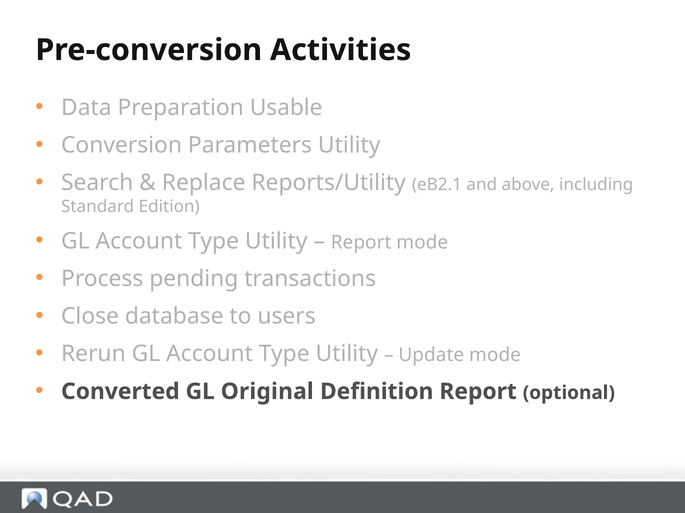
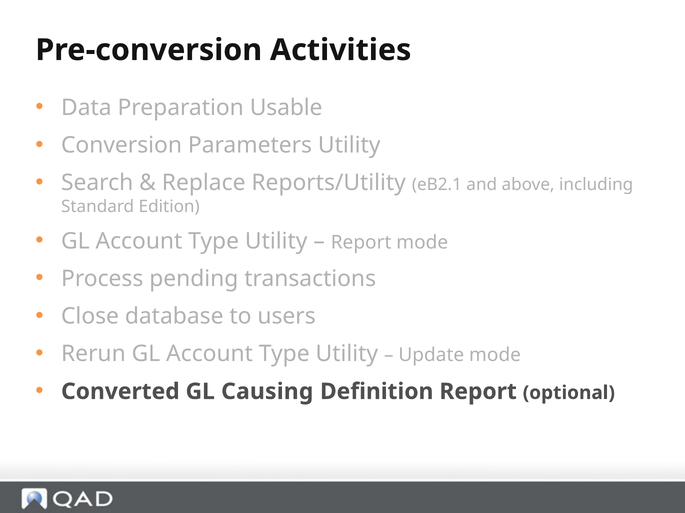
Original: Original -> Causing (267, 392)
